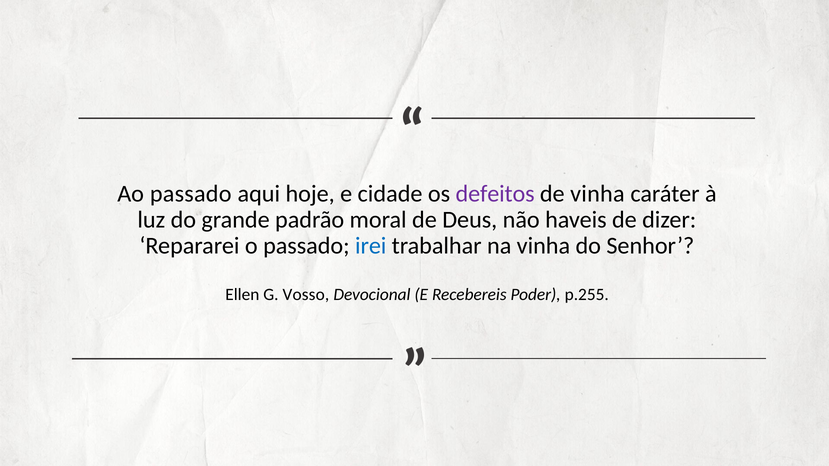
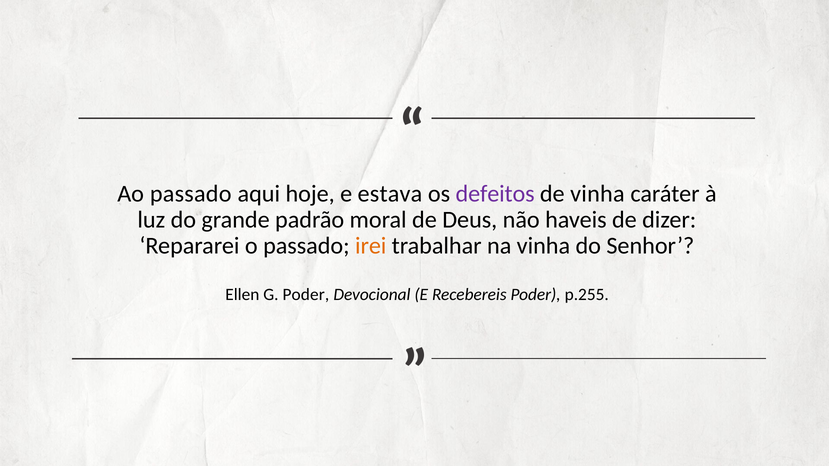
cidade: cidade -> estava (390, 194)
irei colour: blue -> orange (371, 246)
G Vosso: Vosso -> Poder (306, 295)
